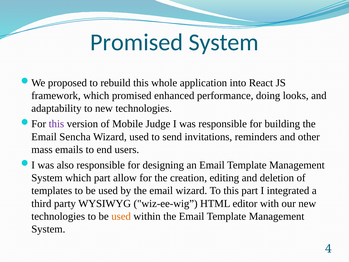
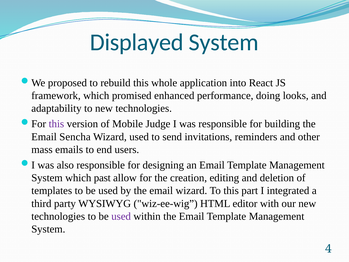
Promised: Promised -> Displayed (137, 42)
which part: part -> past (102, 178)
used colour: orange -> purple (121, 216)
